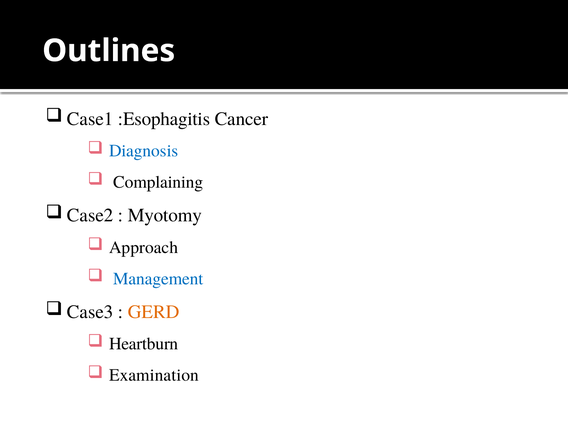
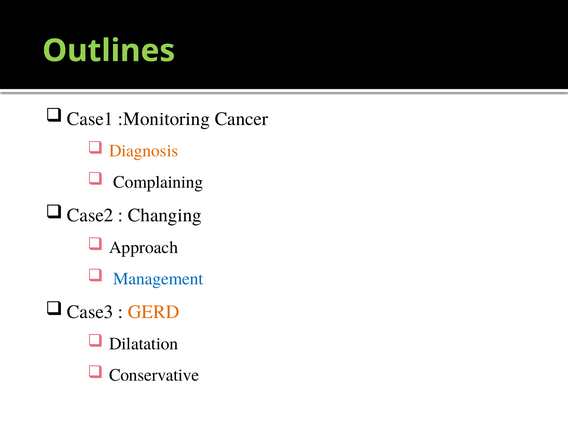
Outlines colour: white -> light green (109, 51)
:Esophagitis: :Esophagitis -> :Monitoring (164, 119)
Diagnosis colour: blue -> orange (144, 151)
Myotomy: Myotomy -> Changing (165, 215)
Heartburn: Heartburn -> Dilatation (144, 344)
Examination: Examination -> Conservative (154, 375)
